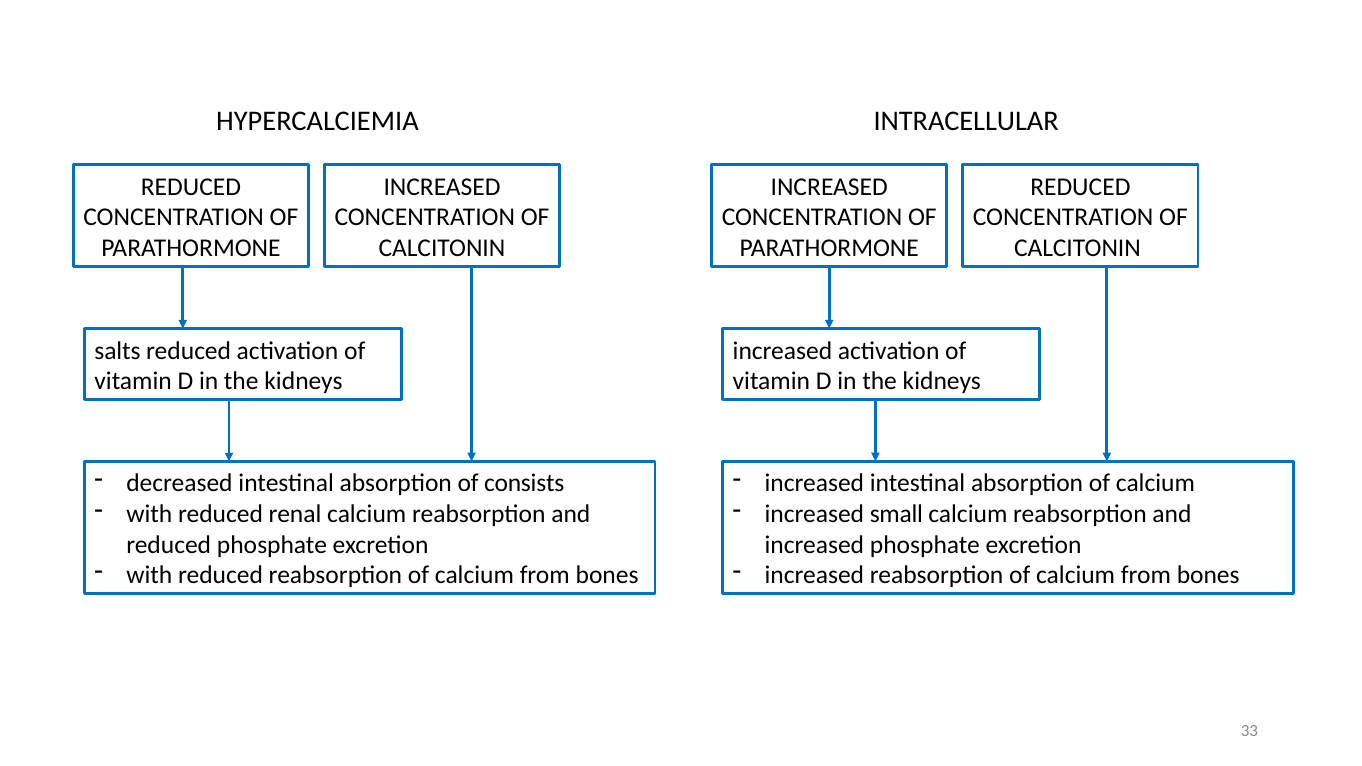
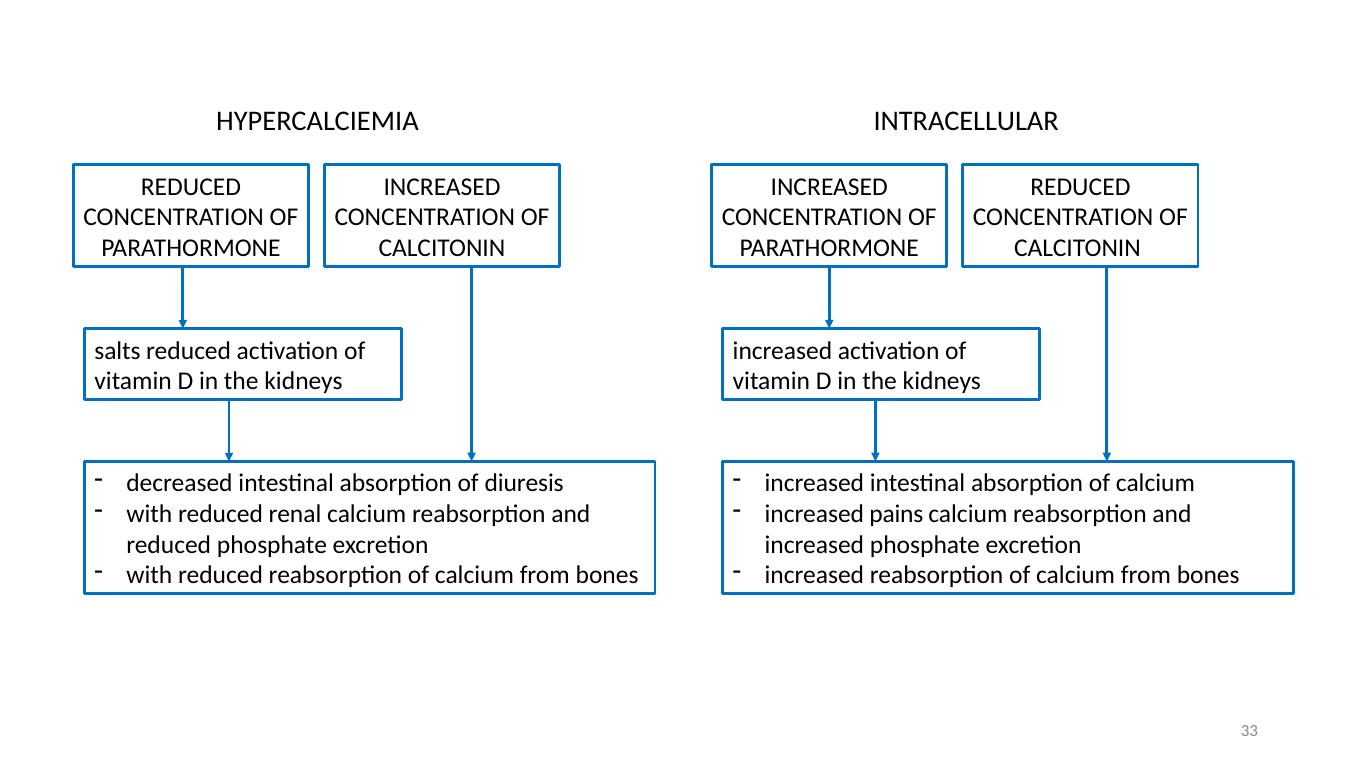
consists: consists -> diuresis (524, 483)
small: small -> pains (896, 514)
